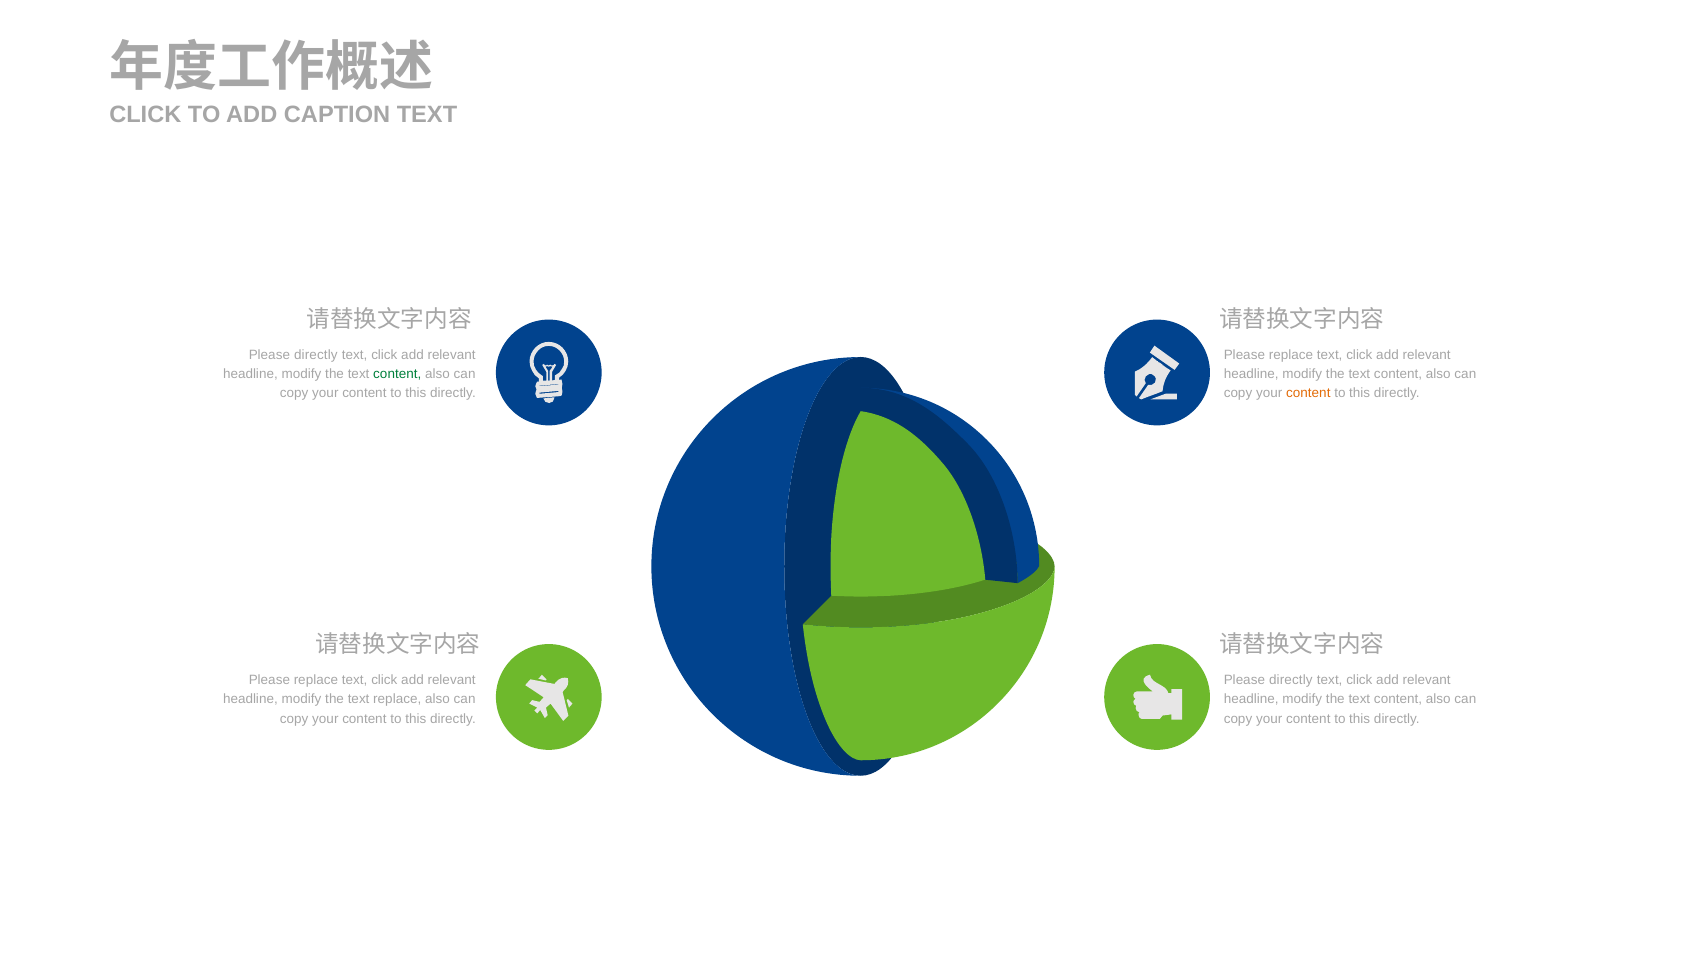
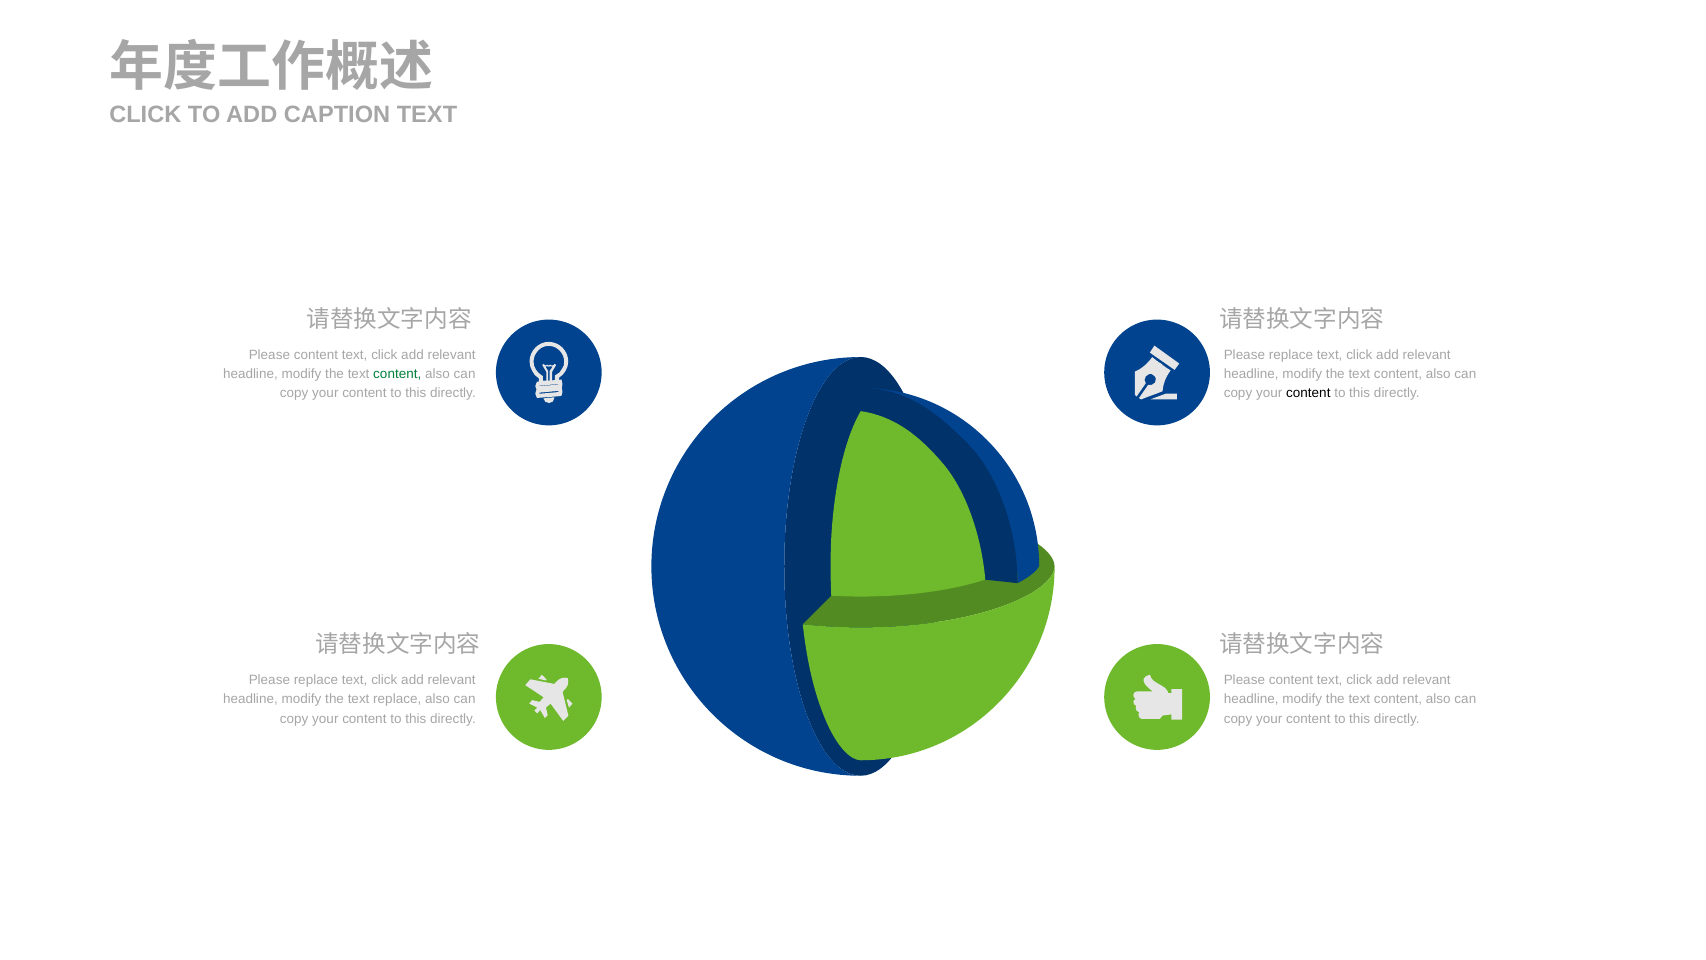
directly: directly -> content (316, 355)
content colour: orange -> black (1308, 393)
directly: directly -> content (1291, 680)
